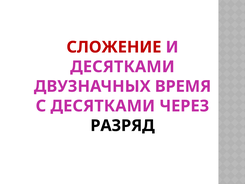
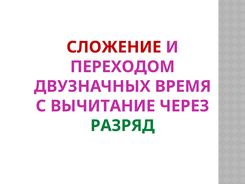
ДЕСЯТКАМИ: ДЕСЯТКАМИ -> ПЕРЕХОДОМ (122, 67)
С ДЕСЯТКАМИ: ДЕСЯТКАМИ -> ВЫЧИТАНИЕ (103, 106)
РАЗРЯД colour: black -> green (123, 125)
